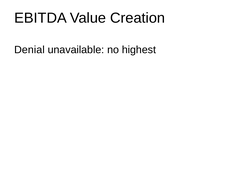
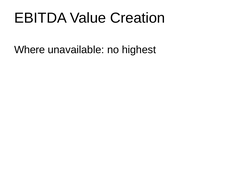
Denial: Denial -> Where (30, 50)
